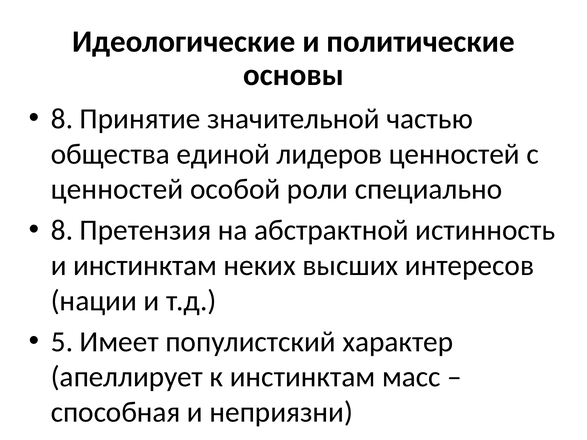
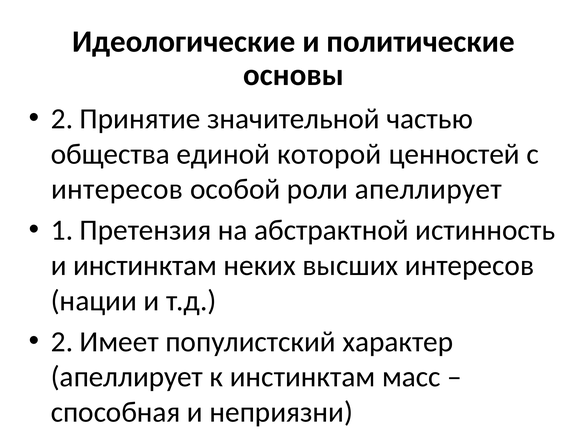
8: 8 -> 2 (62, 119)
лидеров: лидеров -> которой (329, 154)
ценностей: ценностей -> интересов (117, 189)
роли специально: специально -> апеллирует (428, 189)
8: 8 -> 1 (62, 230)
5: 5 -> 2 (62, 342)
